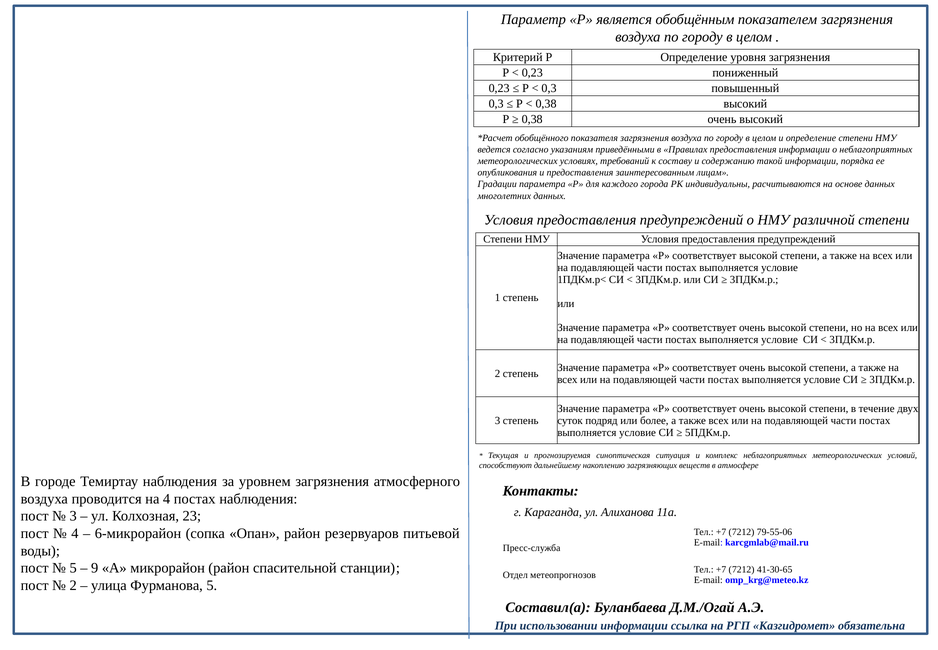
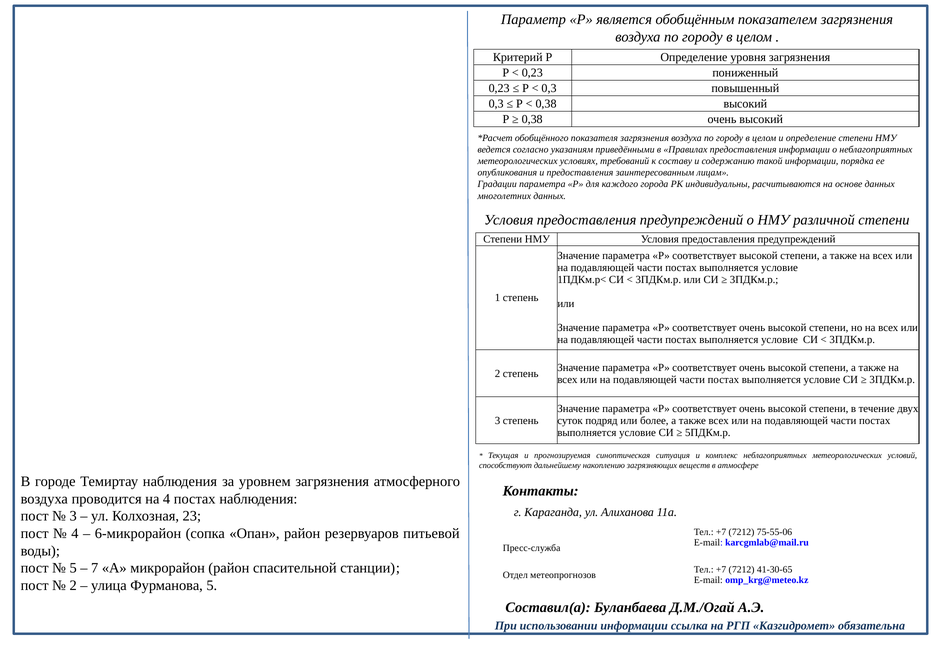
79-55-06: 79-55-06 -> 75-55-06 (775, 531)
9: 9 -> 7 (95, 568)
